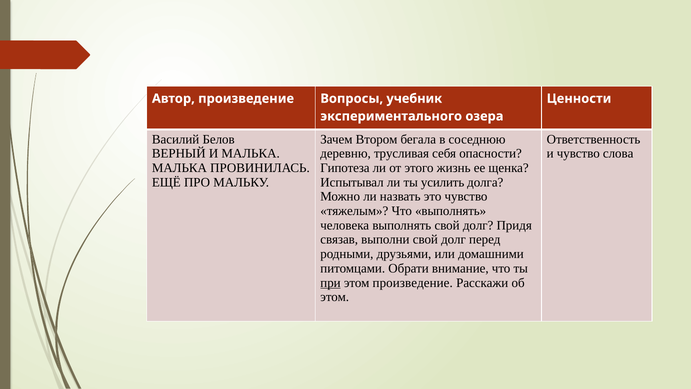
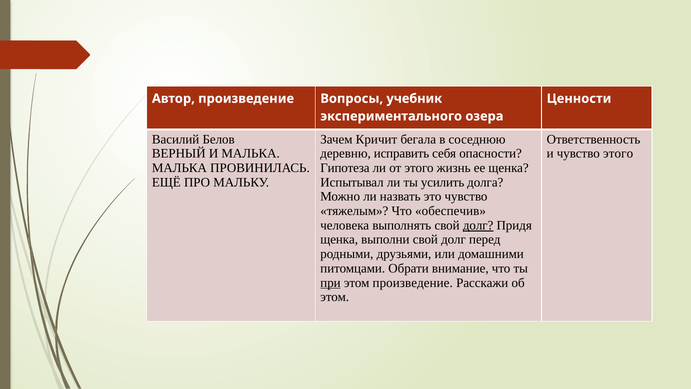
Втором: Втором -> Кричит (376, 139)
трусливая: трусливая -> исправить (402, 153)
чувство слова: слова -> этого (618, 153)
Что выполнять: выполнять -> обеспечив (451, 211)
долг underline: none -> present (478, 225)
связав: связав -> щенка (339, 240)
